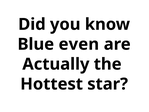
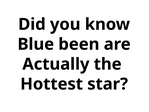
even: even -> been (79, 44)
